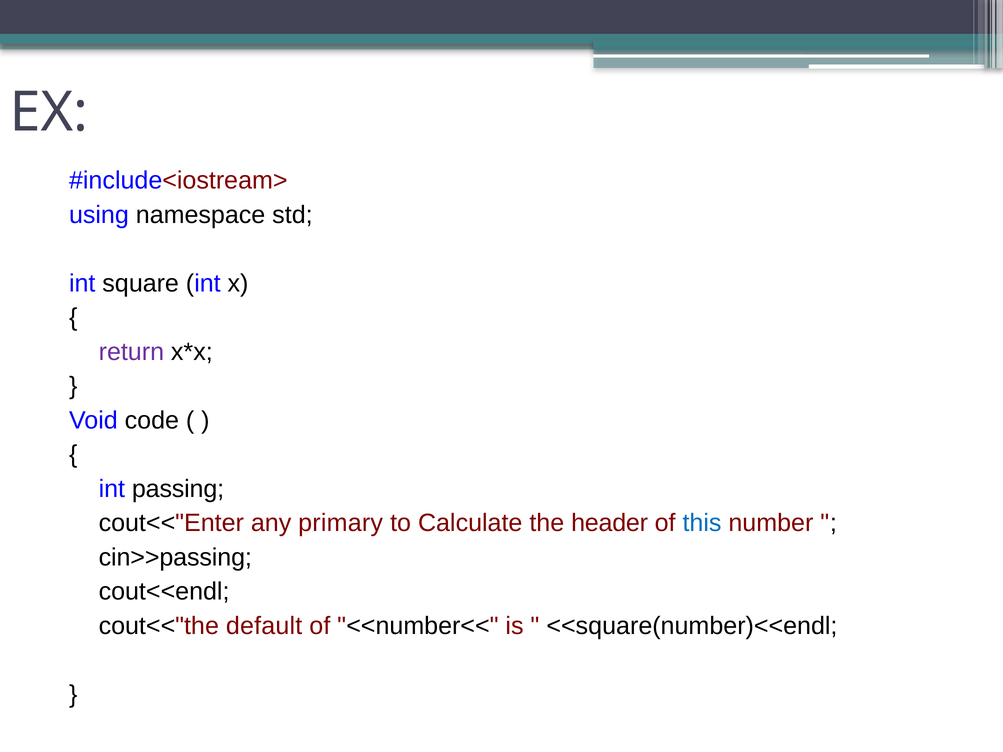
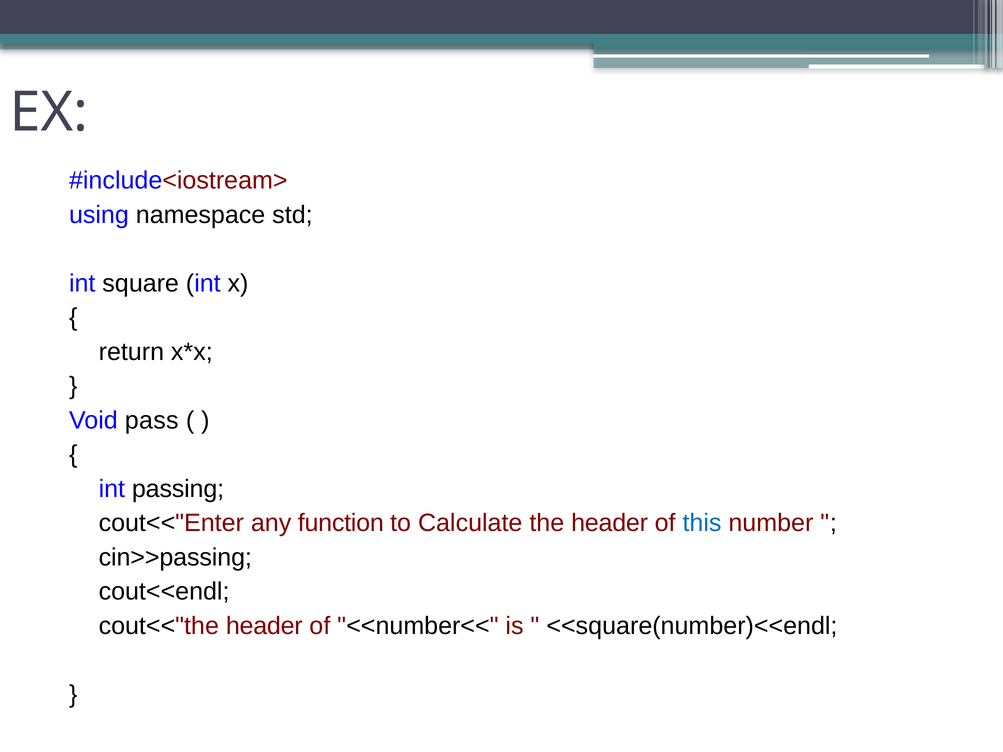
return colour: purple -> black (131, 352)
code: code -> pass (152, 420)
primary: primary -> function (341, 523)
cout<<"the default: default -> header (264, 626)
